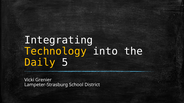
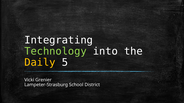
Technology colour: yellow -> light green (56, 51)
